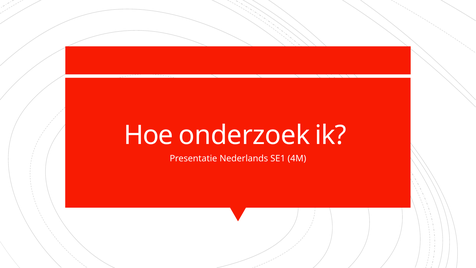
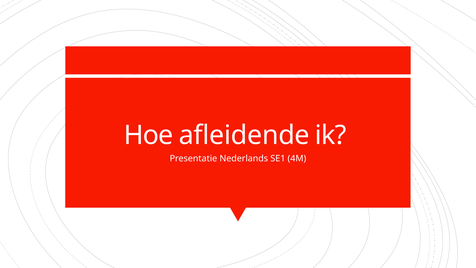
onderzoek: onderzoek -> afleidende (244, 135)
